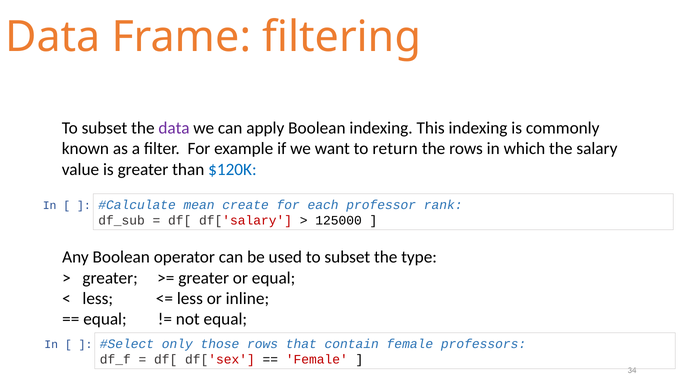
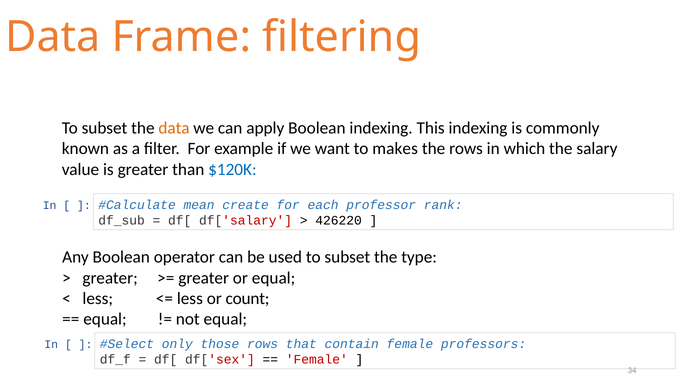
data colour: purple -> orange (174, 128)
return: return -> makes (395, 149)
125000: 125000 -> 426220 (339, 220)
inline: inline -> count (248, 298)
